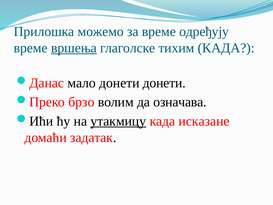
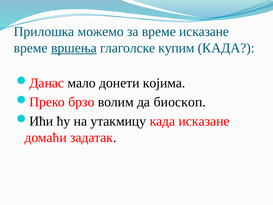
време одређују: одређују -> исказане (204, 32)
тихим: тихим -> купим (176, 48)
донети донети: донети -> којима (164, 83)
означава: означава -> биоскоп (180, 102)
утакмицу underline: present -> none (118, 121)
